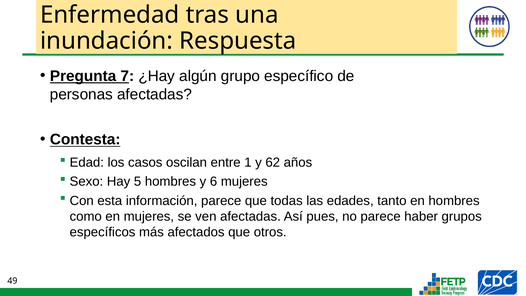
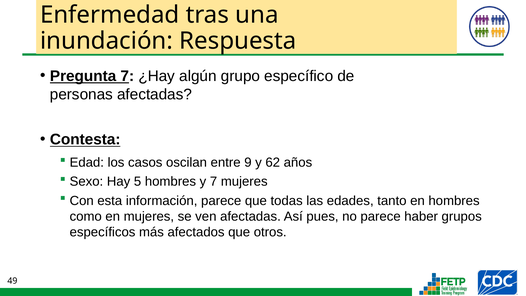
1: 1 -> 9 (248, 162)
y 6: 6 -> 7 (214, 182)
